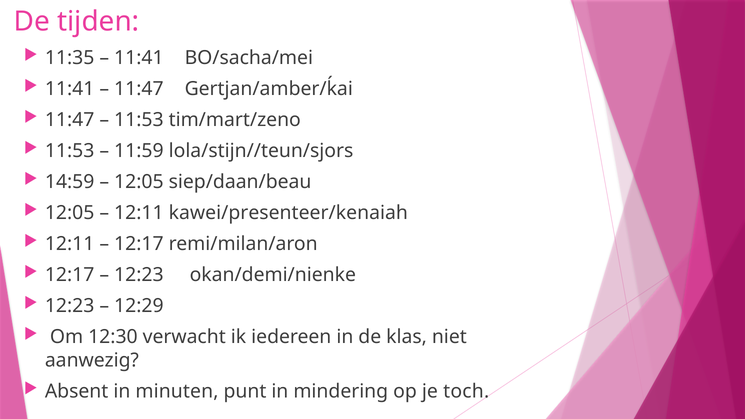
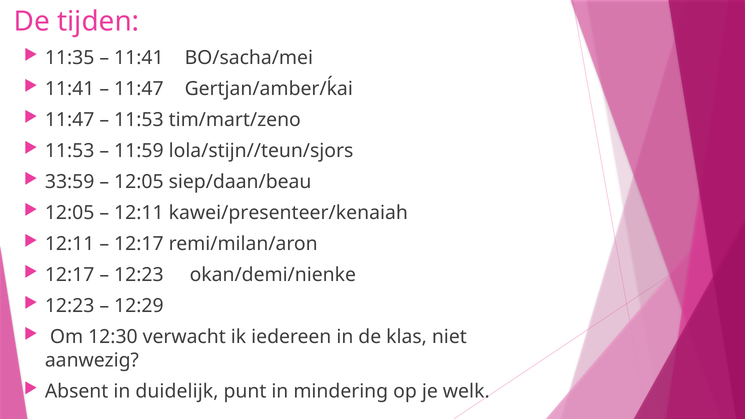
14:59: 14:59 -> 33:59 (70, 182)
minuten: minuten -> duidelijk (177, 391)
toch: toch -> welk (466, 391)
